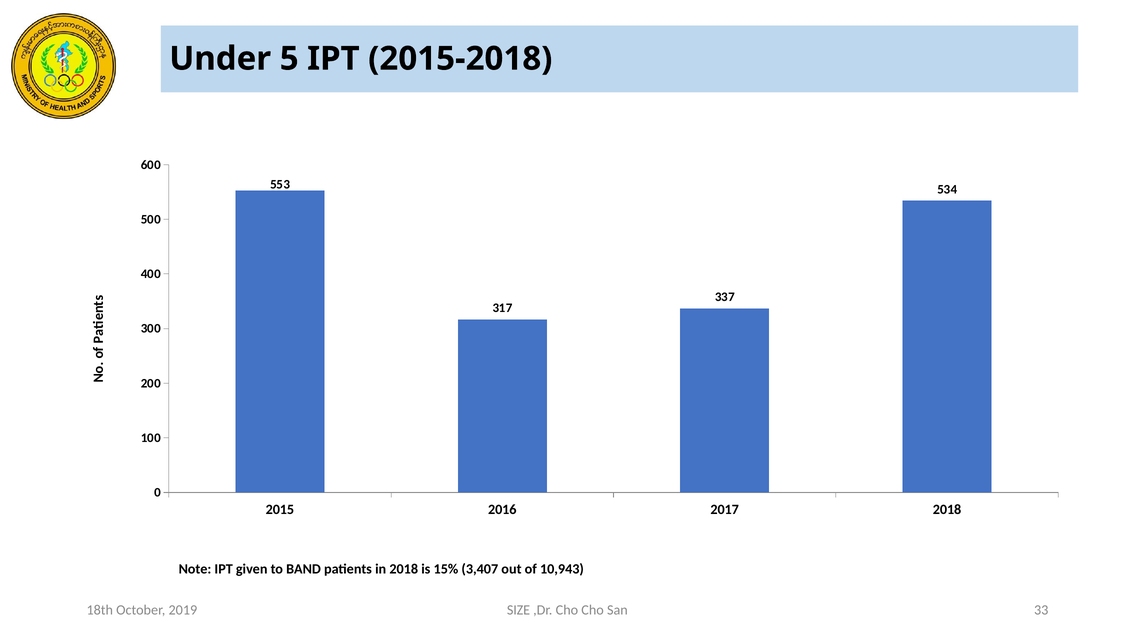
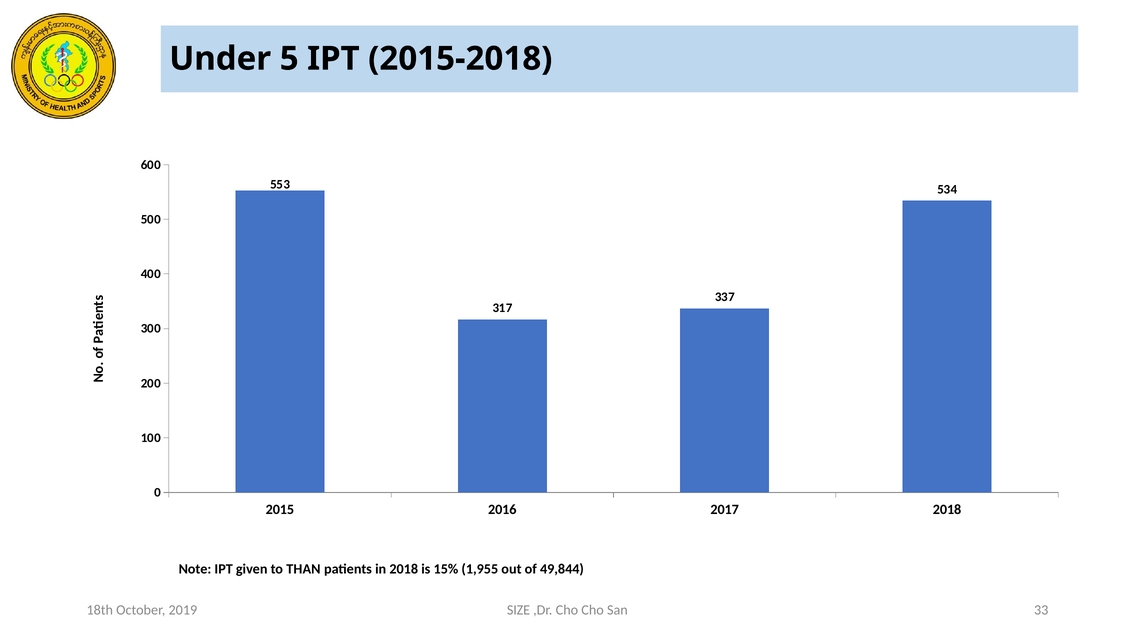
BAND: BAND -> THAN (303, 569)
3,407: 3,407 -> 1,955 (480, 569)
10,943: 10,943 -> 49,844 (562, 569)
